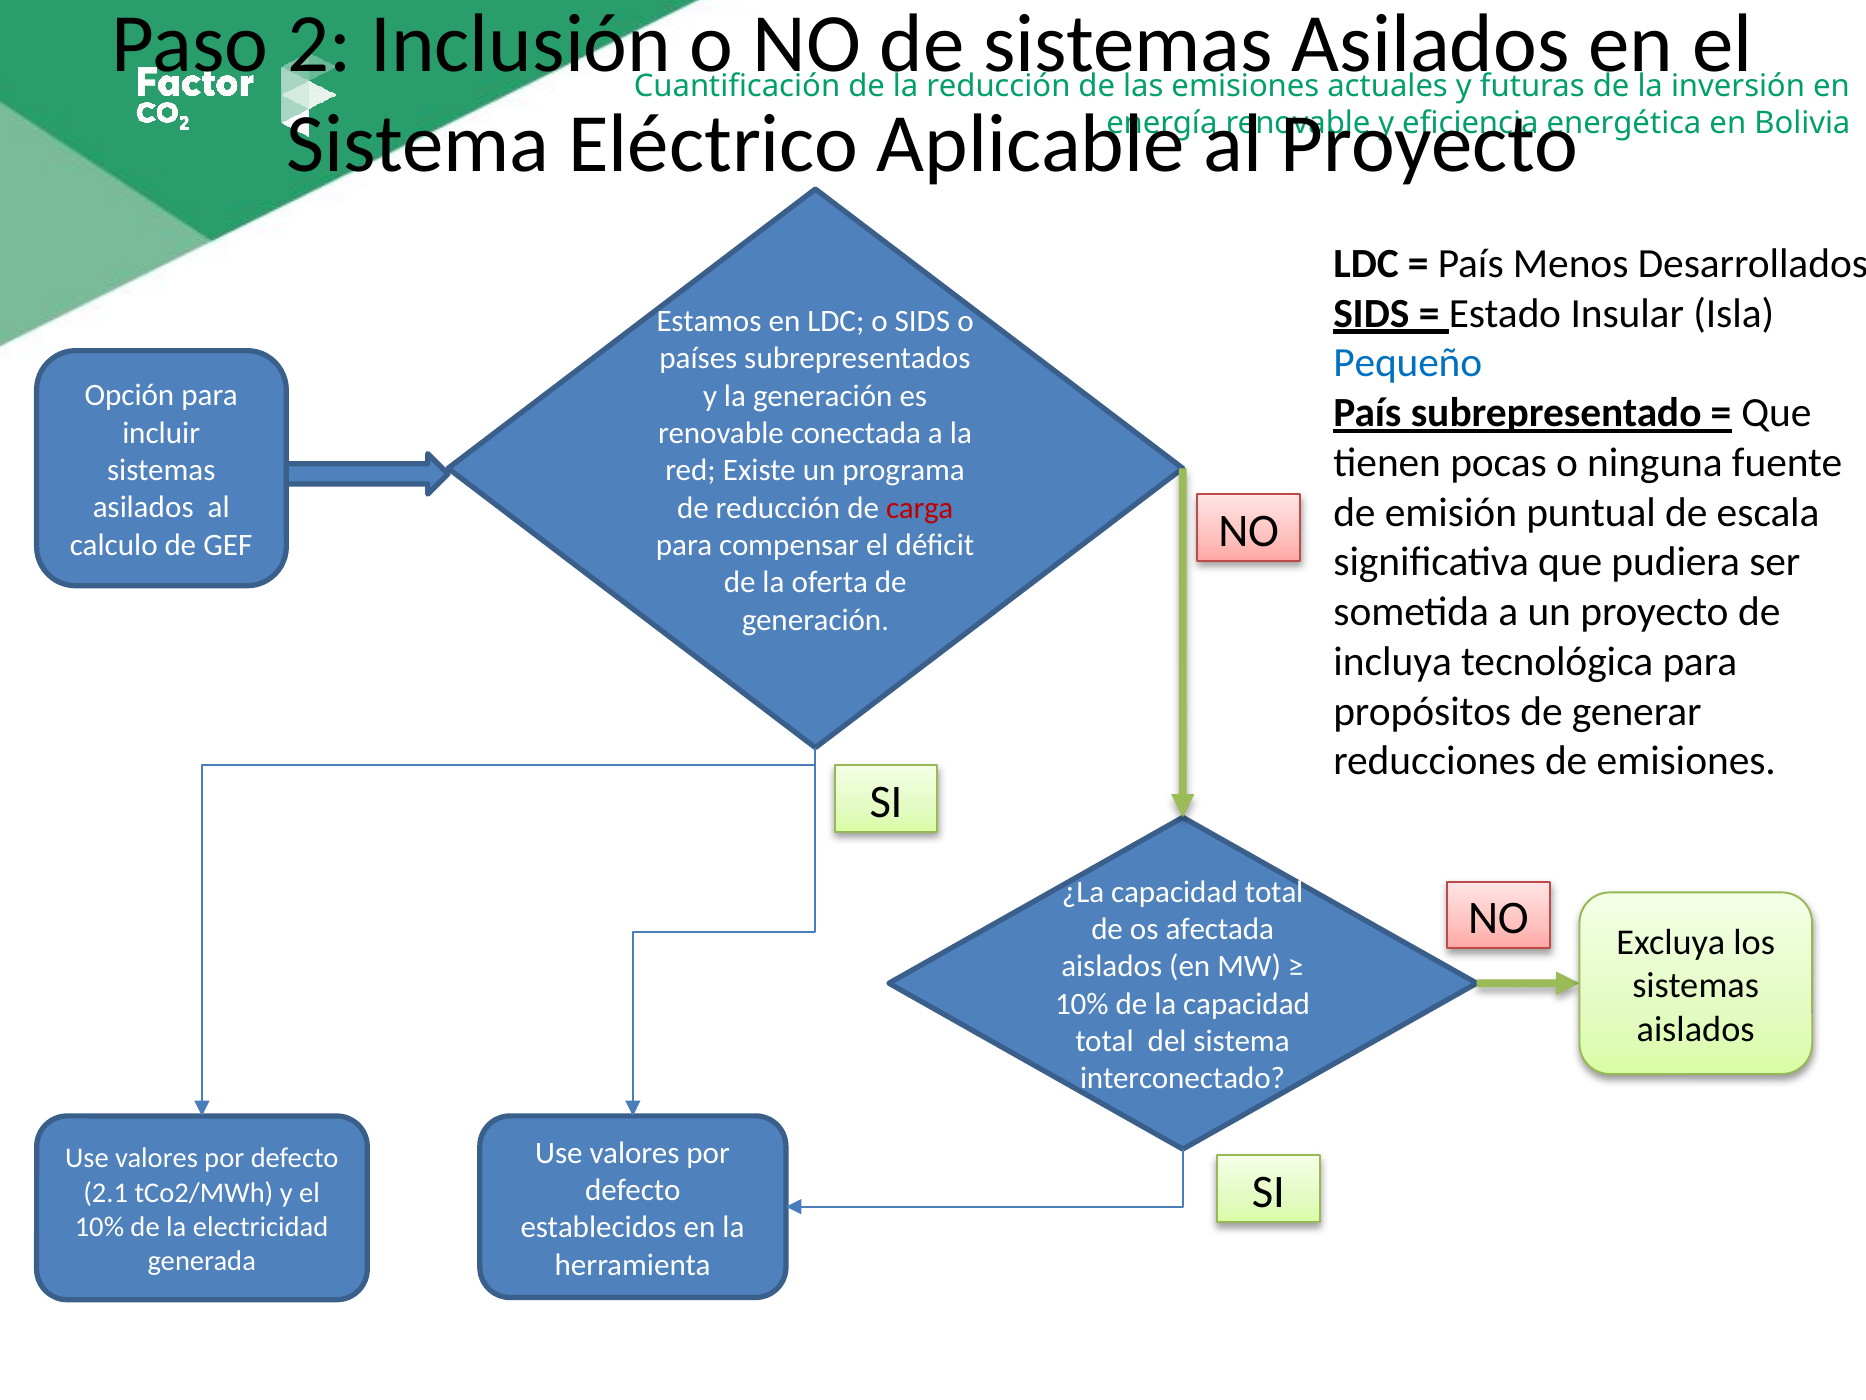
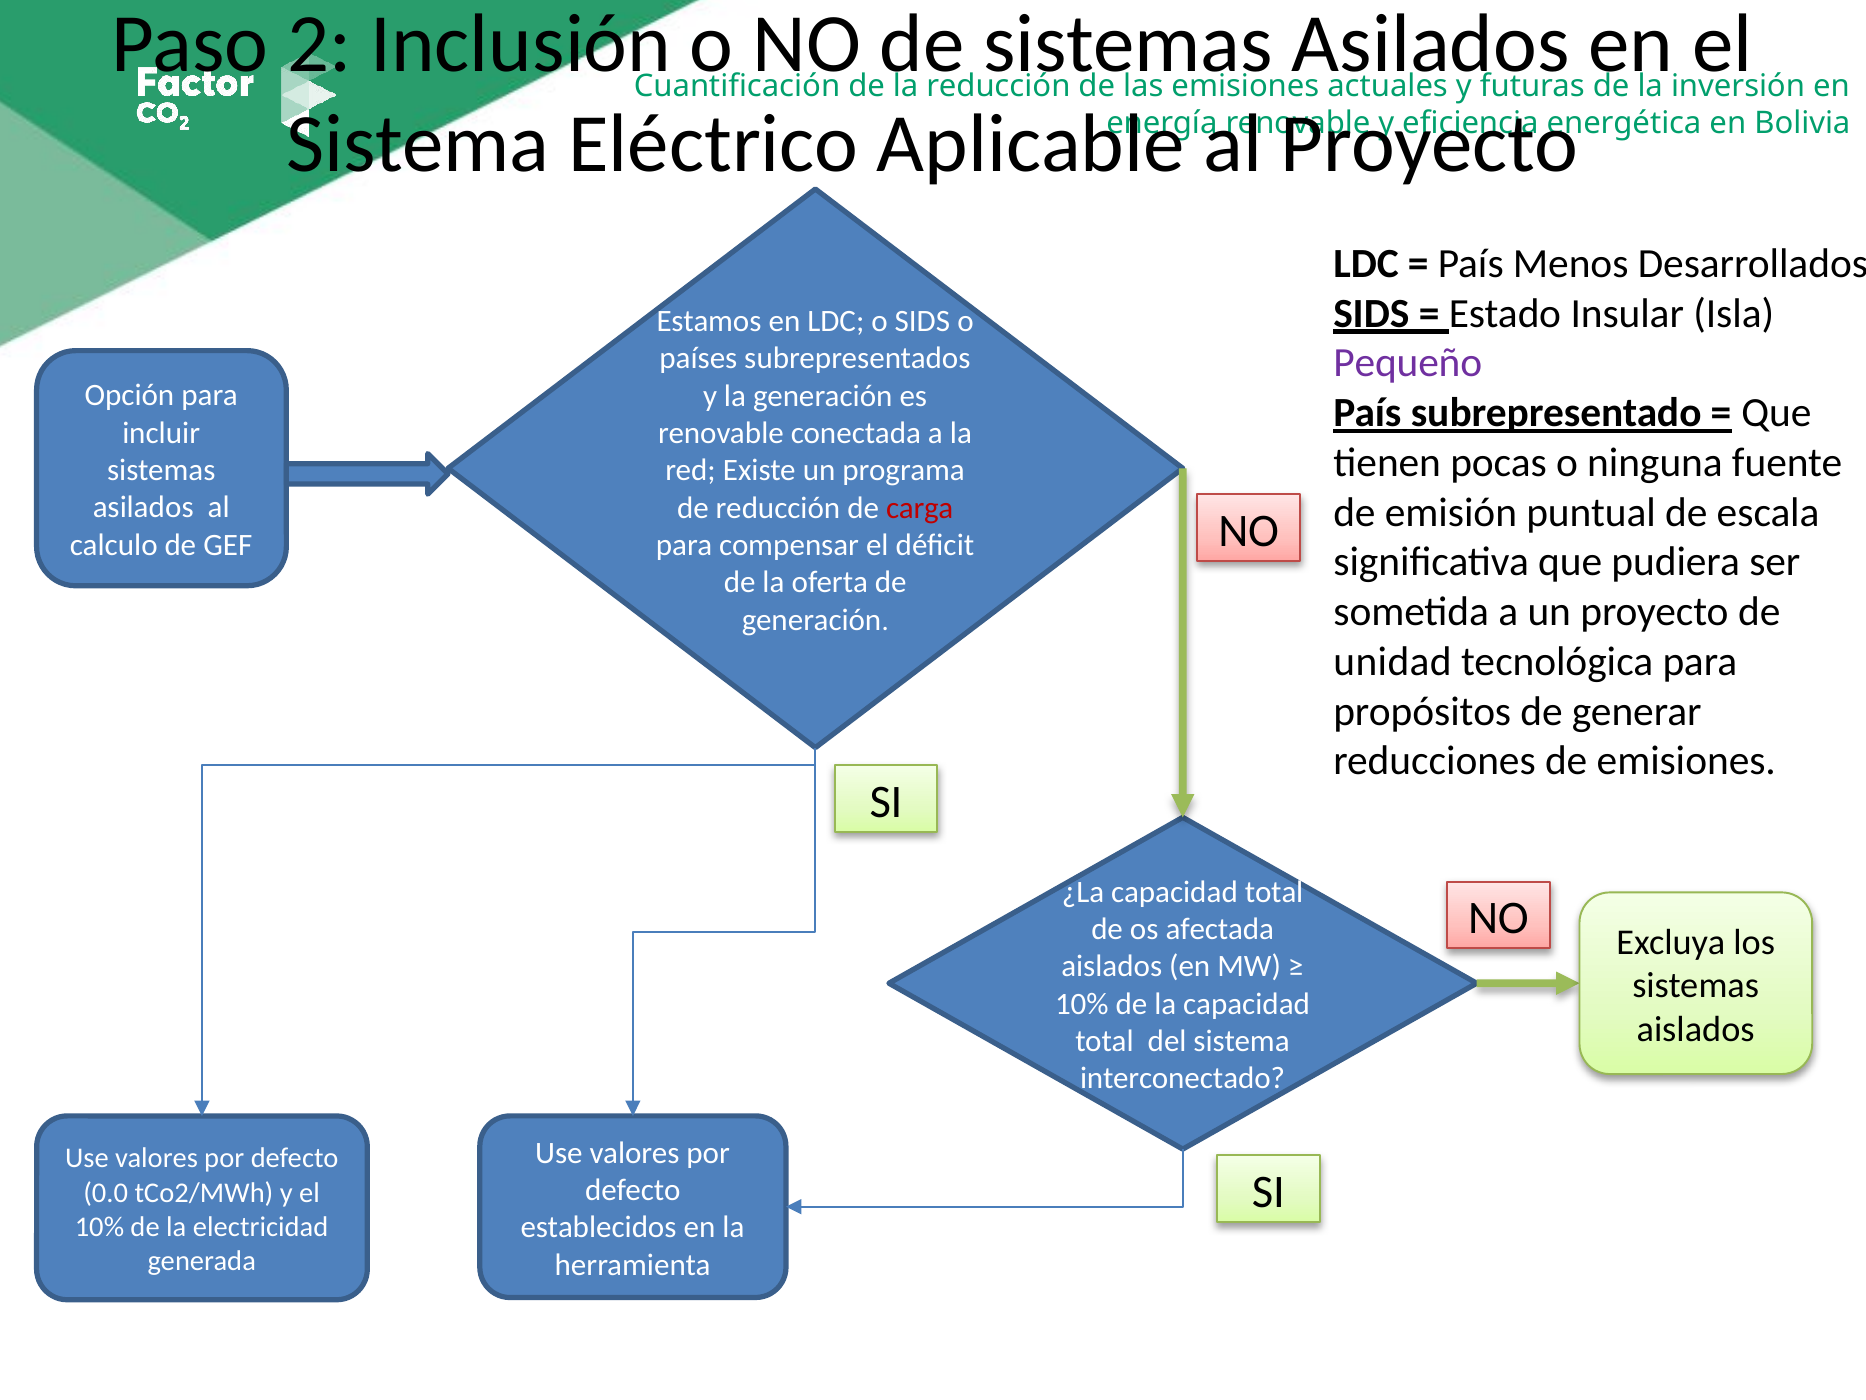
Pequeño colour: blue -> purple (1408, 363)
incluya: incluya -> unidad (1393, 661)
2.1: 2.1 -> 0.0 (106, 1192)
